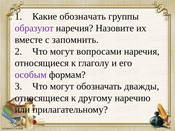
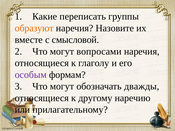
Какие обозначать: обозначать -> переписать (83, 16)
образуют colour: purple -> orange (34, 28)
запомнить: запомнить -> смысловой (75, 40)
